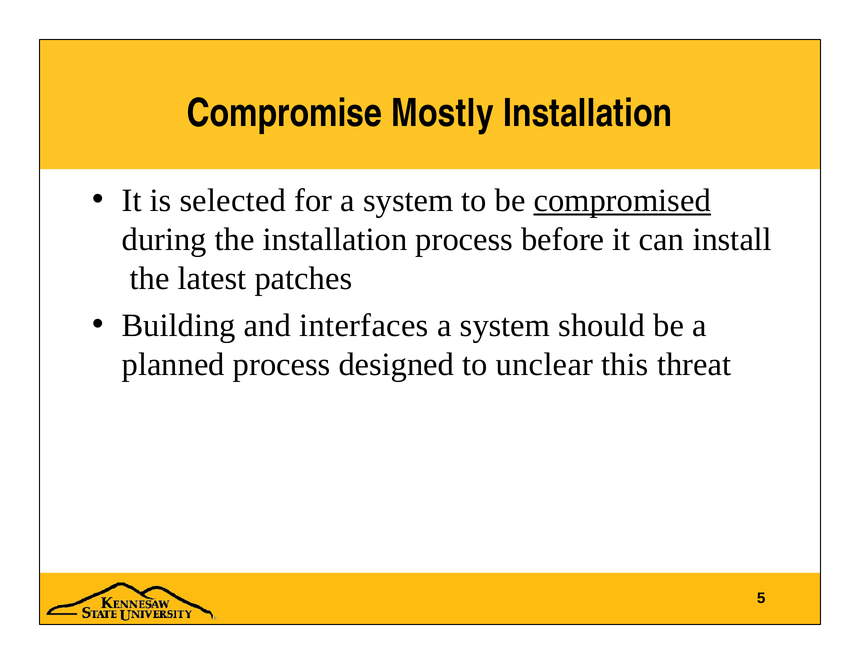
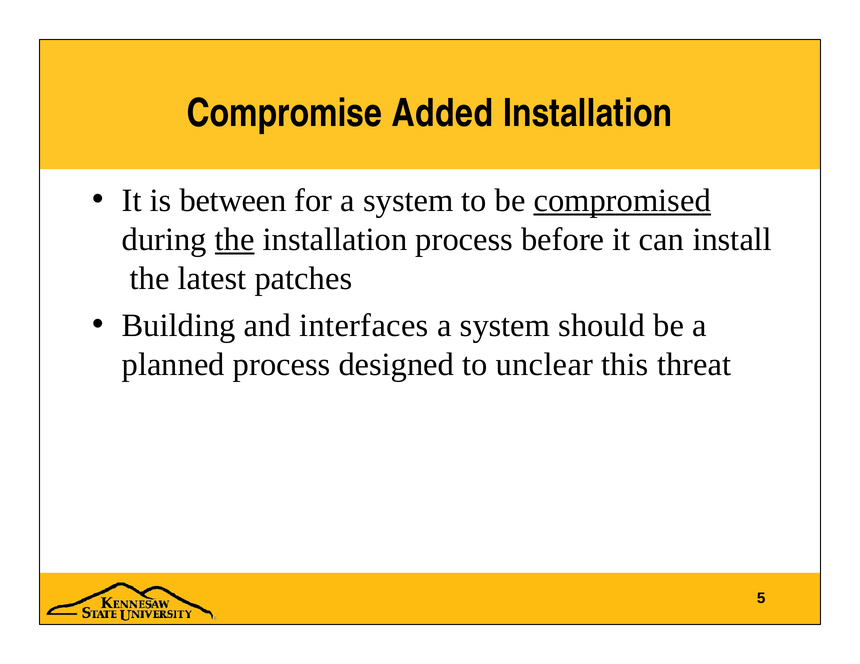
Mostly: Mostly -> Added (442, 113)
selected: selected -> between (233, 201)
the underline: none -> present (235, 240)
